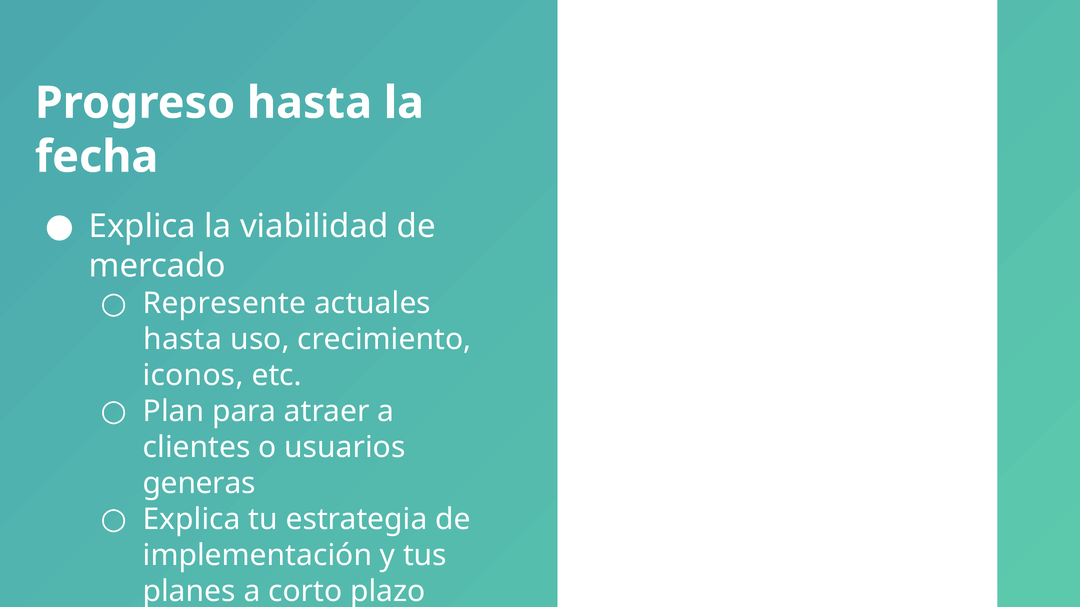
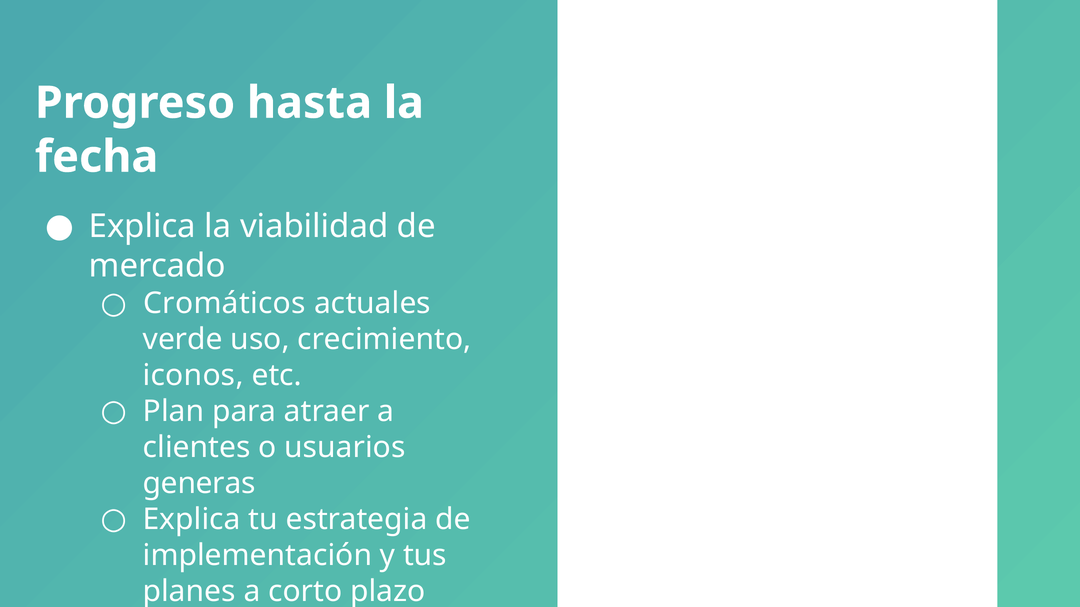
Represente: Represente -> Cromáticos (224, 304)
hasta: hasta -> verde (183, 340)
